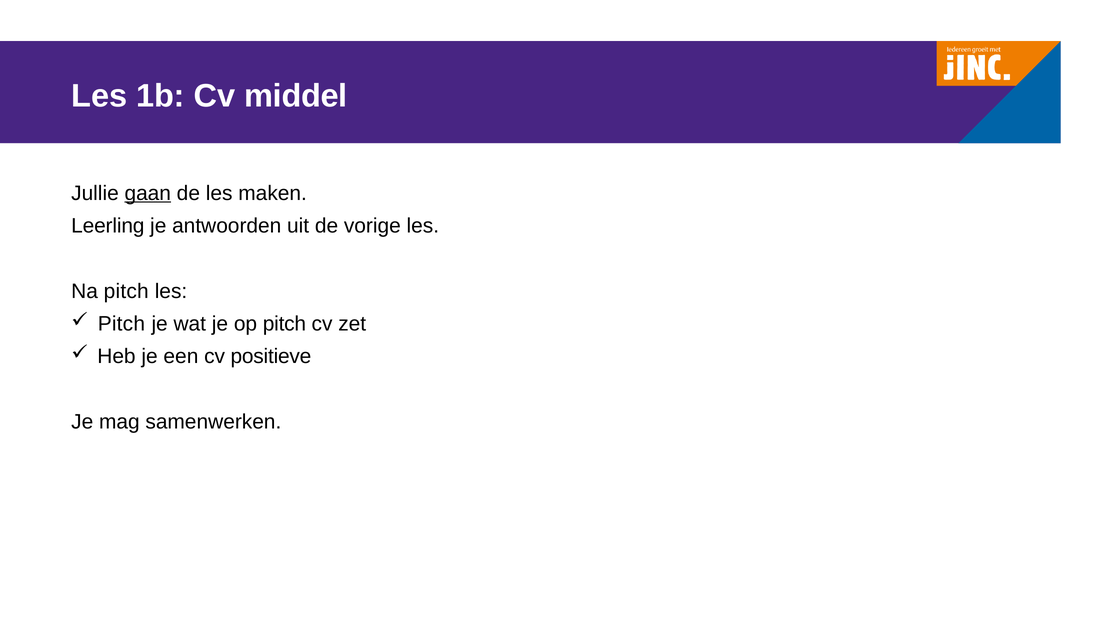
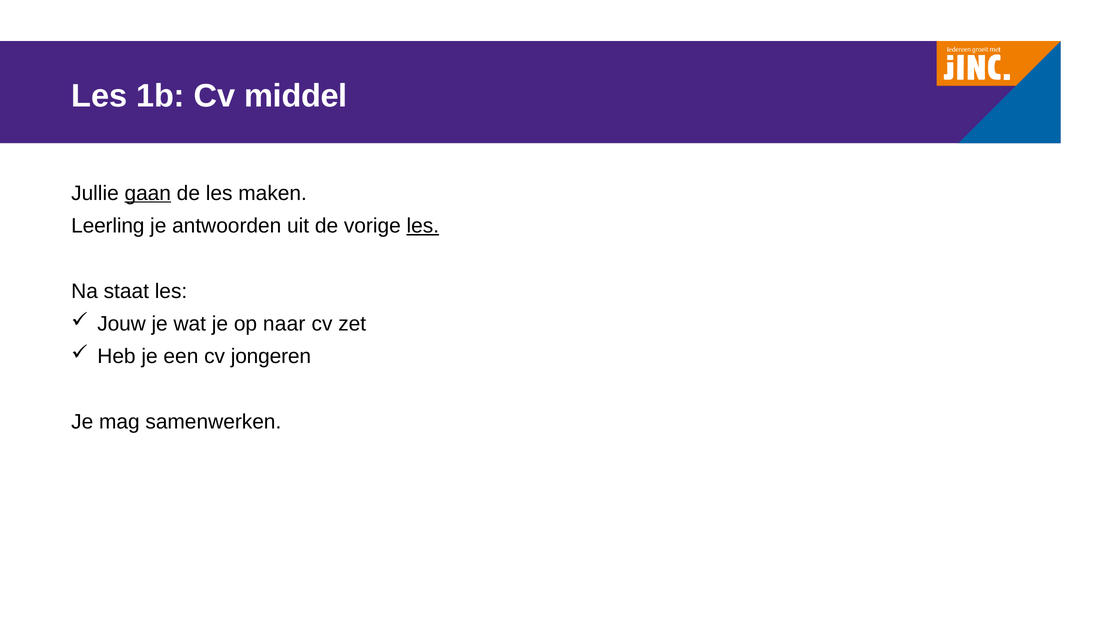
les underline: none -> present (423, 226)
Na pitch: pitch -> staat (126, 291)
Pitch: Pitch -> Jouw (122, 324)
op pitch: pitch -> naar (284, 324)
positieve: positieve -> jongeren (271, 357)
